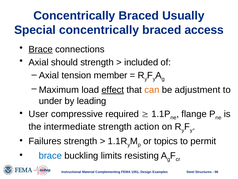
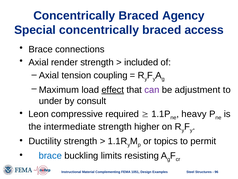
Usually: Usually -> Agency (183, 16)
Brace underline: present -> none (41, 49)
should: should -> render (64, 62)
member: member -> coupling (111, 75)
can colour: orange -> purple (152, 90)
leading: leading -> consult (92, 101)
User: User -> Leon (39, 114)
flange: flange -> heavy (194, 114)
action: action -> higher (147, 126)
Failures: Failures -> Ductility (45, 141)
